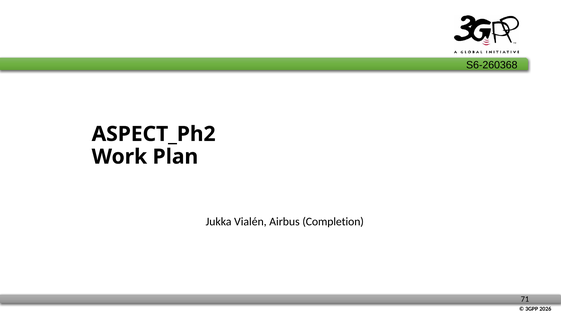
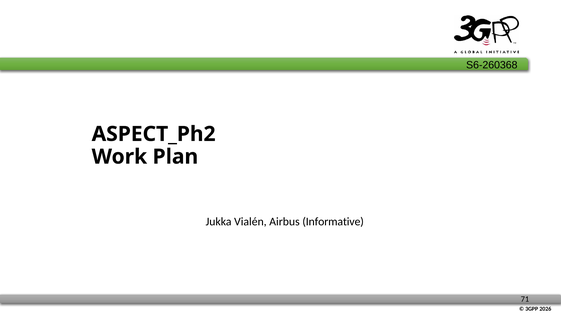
Completion: Completion -> Informative (333, 222)
